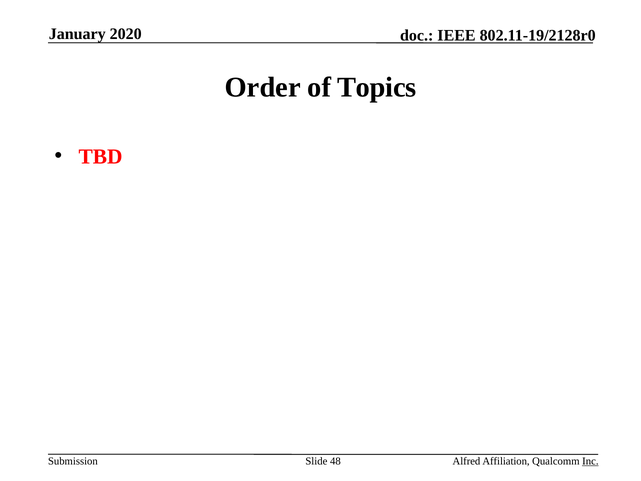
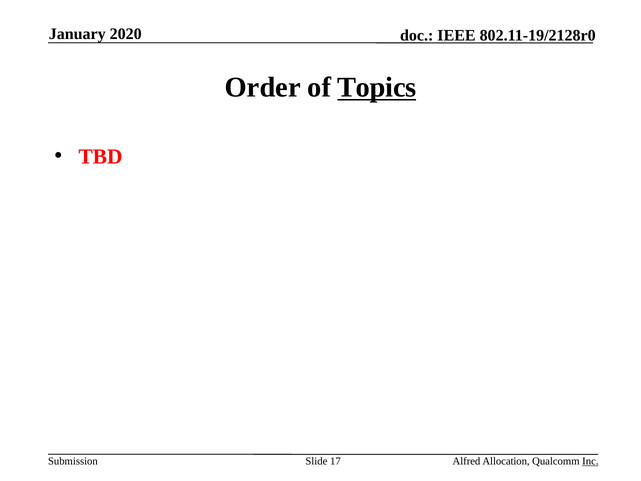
Topics underline: none -> present (377, 87)
48: 48 -> 17 (335, 461)
Affiliation: Affiliation -> Allocation (506, 461)
